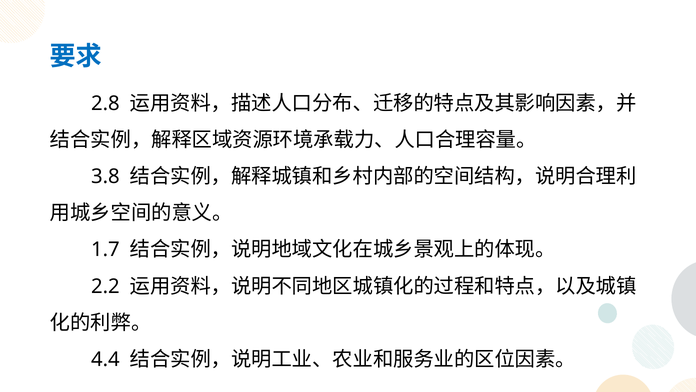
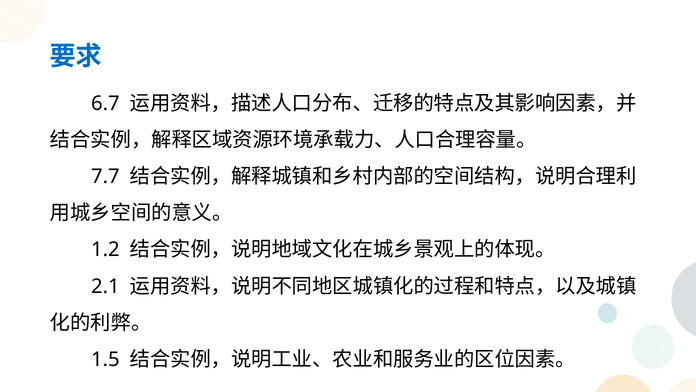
2.8: 2.8 -> 6.7 (105, 103)
3.8: 3.8 -> 7.7 (105, 176)
1.7: 1.7 -> 1.2 (105, 249)
2.2: 2.2 -> 2.1 (105, 286)
4.4: 4.4 -> 1.5 (105, 359)
